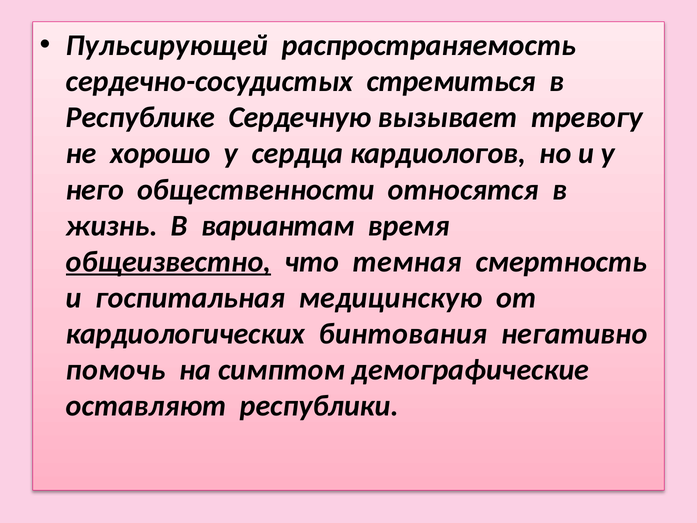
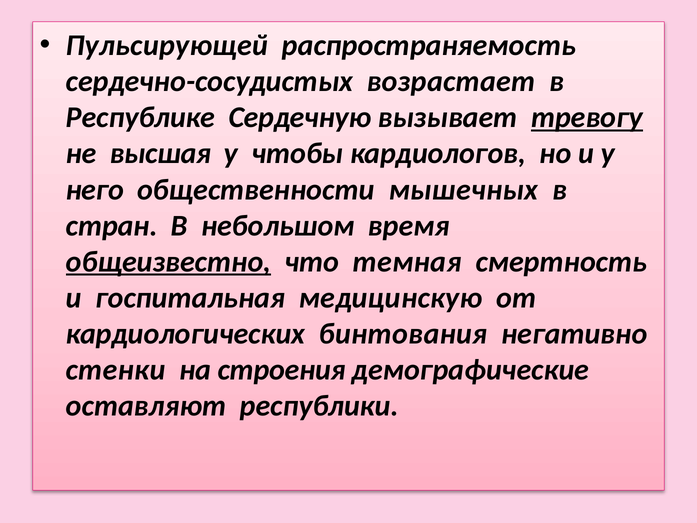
стремиться: стремиться -> возрастает (451, 81)
тревогу underline: none -> present (587, 117)
хорошо: хорошо -> высшая (160, 153)
сердца: сердца -> чтобы (297, 153)
относятся: относятся -> мышечных (463, 190)
жизнь: жизнь -> стран (112, 226)
вариантам: вариантам -> небольшом (278, 226)
помочь: помочь -> стенки (116, 370)
симптом: симптом -> строения (282, 370)
